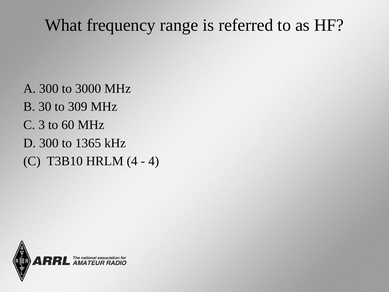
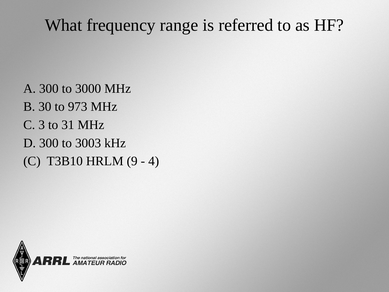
309: 309 -> 973 (78, 107)
60: 60 -> 31 (68, 125)
1365: 1365 -> 3003 (88, 143)
HRLM 4: 4 -> 9 (132, 161)
